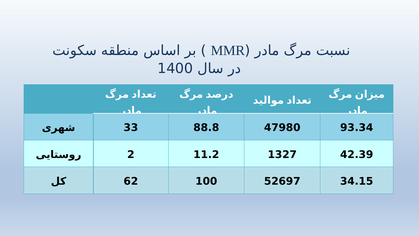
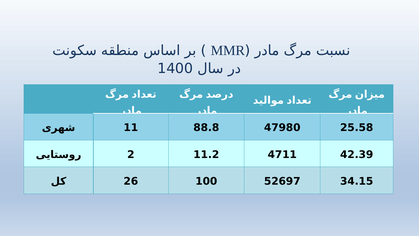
33: 33 -> 11 (131, 128)
93.34: 93.34 -> 25.58 (357, 128)
1327: 1327 -> 4711 (282, 154)
62: 62 -> 26 (131, 181)
